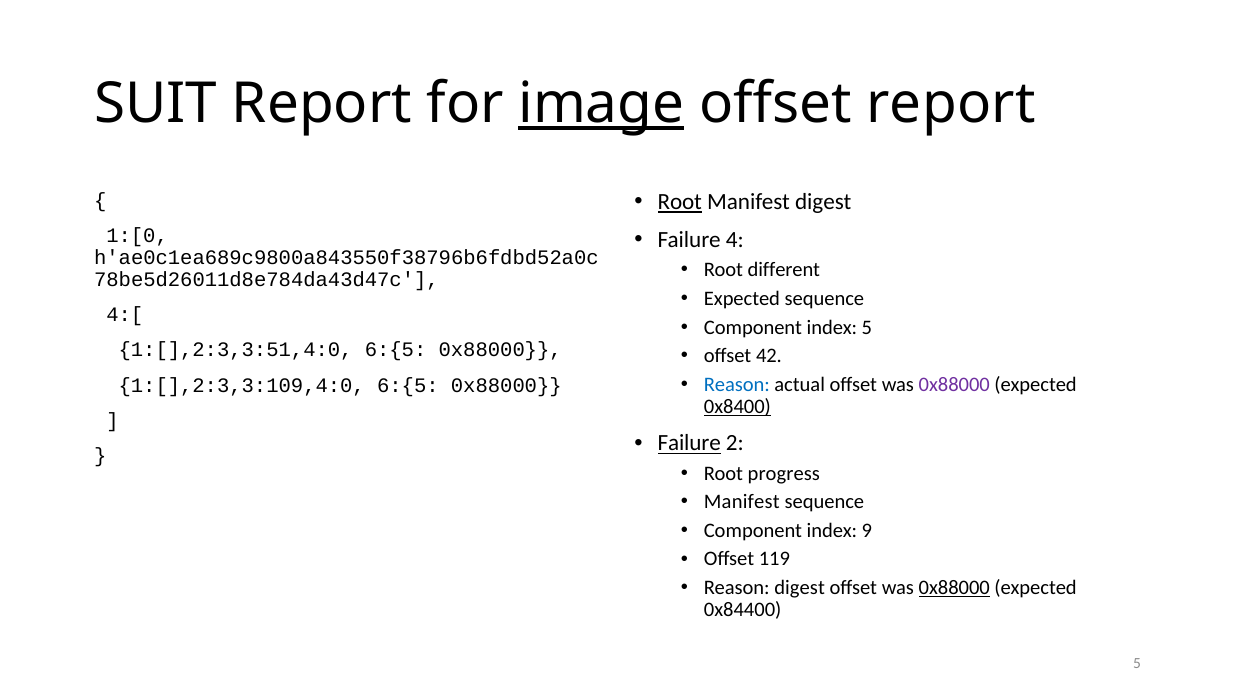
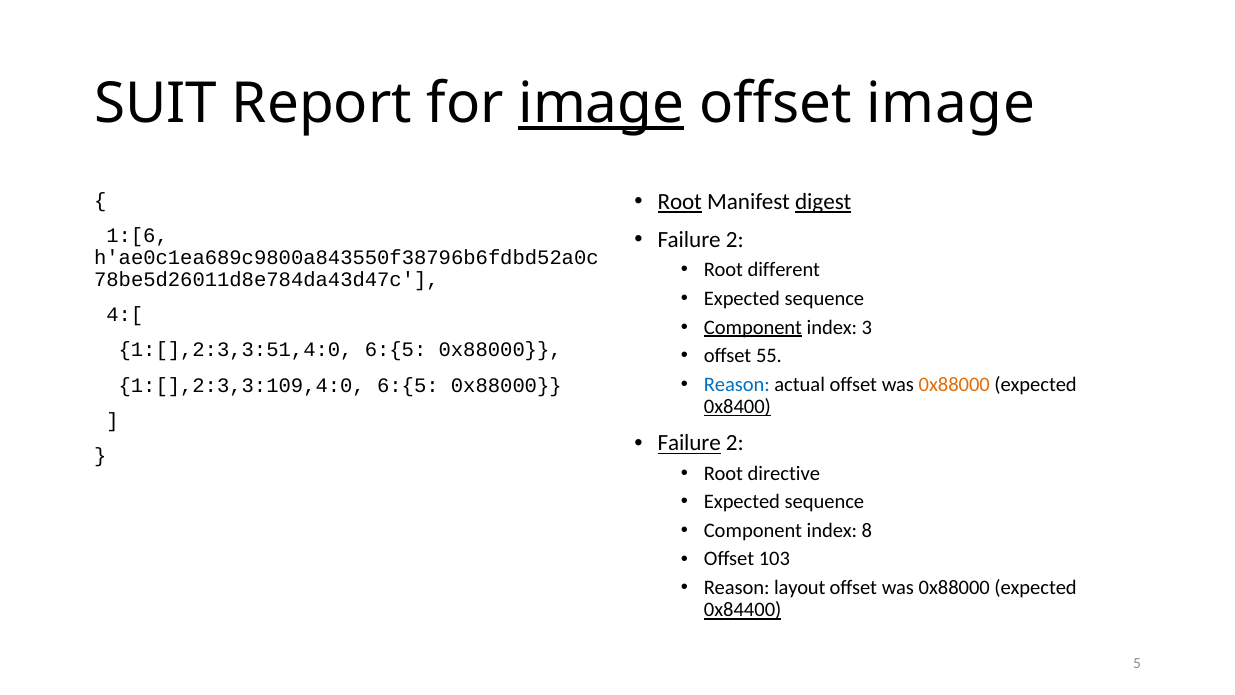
offset report: report -> image (951, 104)
digest underline: none -> present (823, 202)
1:[0: 1:[0 -> 1:[6 (137, 236)
4: 4 -> 2 (735, 240)
Component underline: none -> present (753, 327)
index 5: 5 -> 3 (867, 327)
42: 42 -> 55 (769, 356)
0x88000 colour: purple -> orange (954, 384)
progress: progress -> directive (784, 473)
Manifest: Manifest -> Expected (742, 502)
9: 9 -> 8 (867, 530)
119: 119 -> 103 (774, 559)
Reason digest: digest -> layout (800, 588)
0x88000 underline: present -> none (954, 588)
0x84400 underline: none -> present (743, 610)
